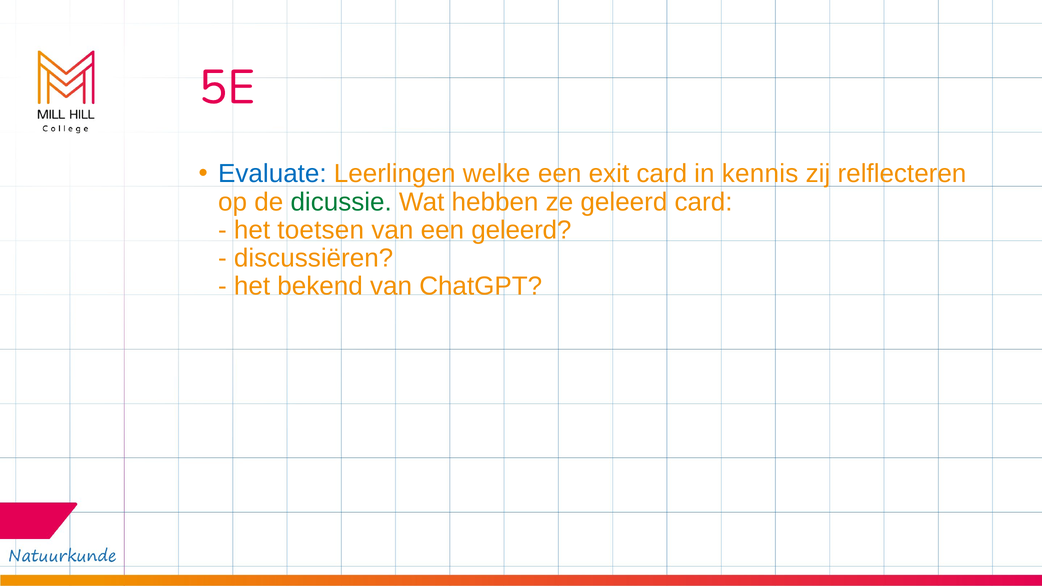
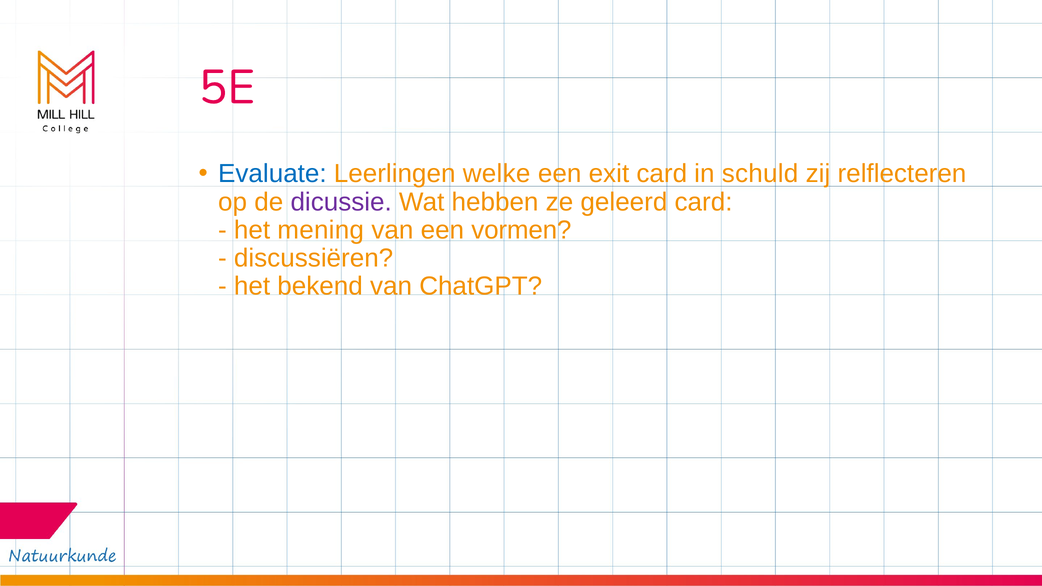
kennis: kennis -> schuld (760, 174)
dicussie colour: green -> purple (341, 202)
toetsen: toetsen -> mening (321, 230)
een geleerd: geleerd -> vormen (521, 230)
